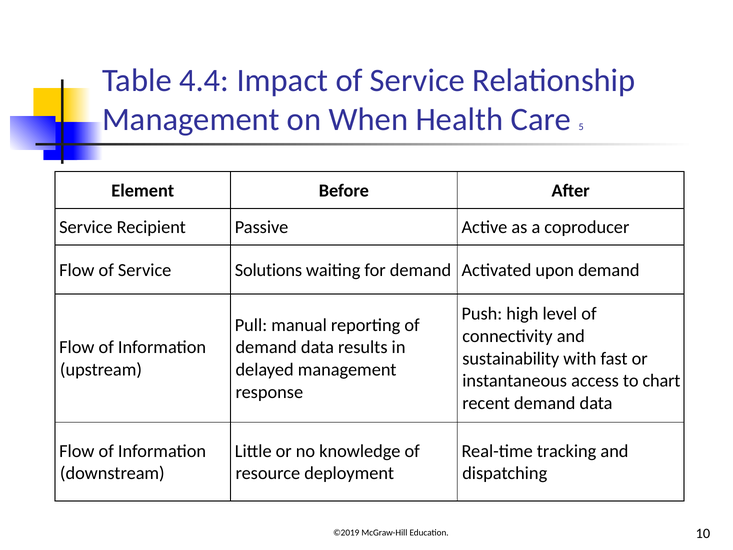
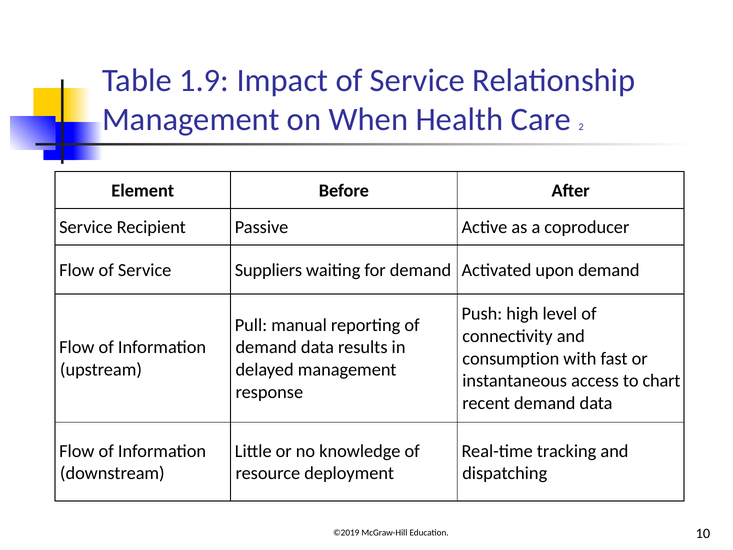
4.4: 4.4 -> 1.9 (204, 80)
5: 5 -> 2 (581, 127)
Solutions: Solutions -> Suppliers (268, 270)
sustainability: sustainability -> consumption (511, 358)
